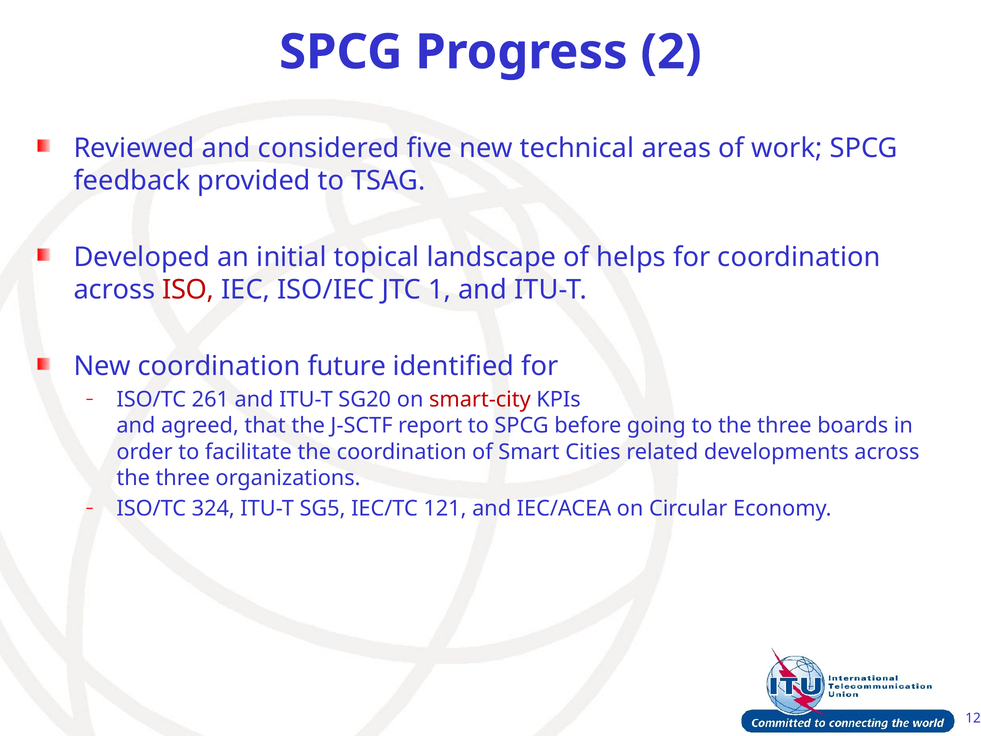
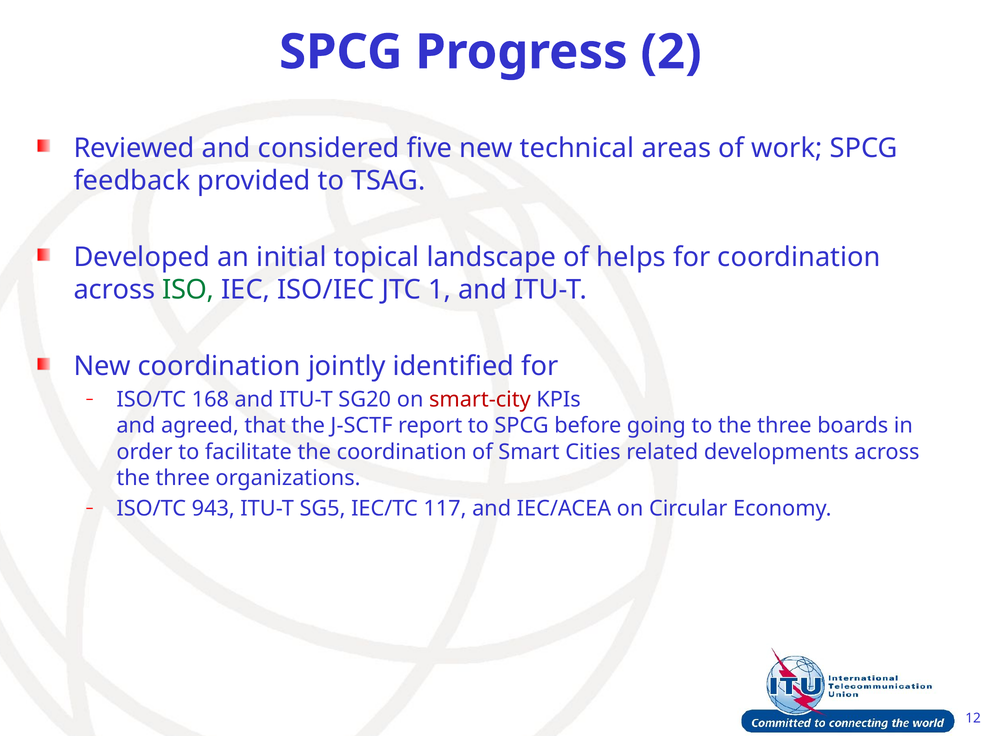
ISO colour: red -> green (188, 290)
future: future -> jointly (347, 366)
261: 261 -> 168 (210, 399)
324: 324 -> 943 (213, 508)
121: 121 -> 117 (445, 508)
